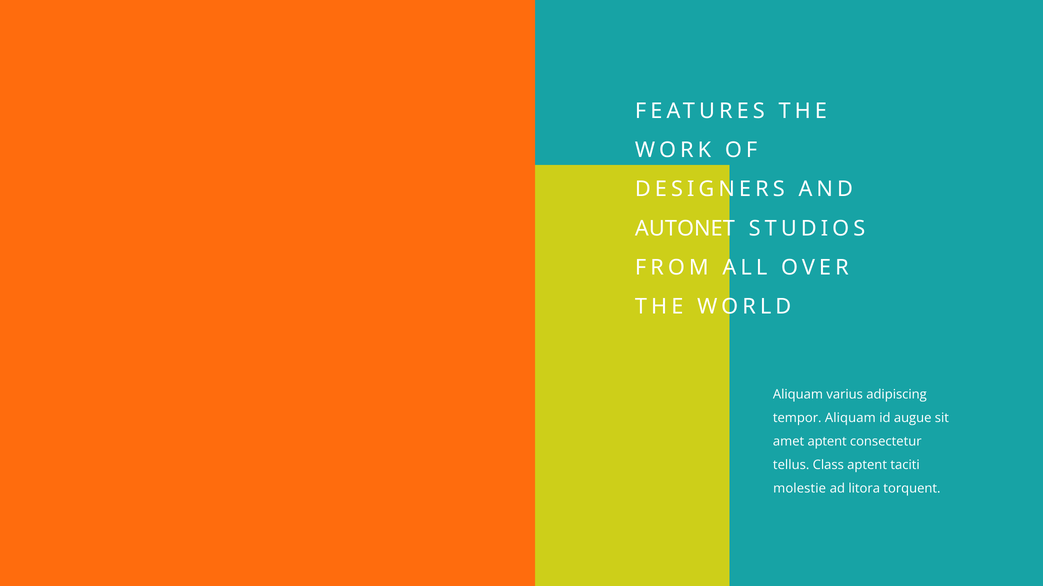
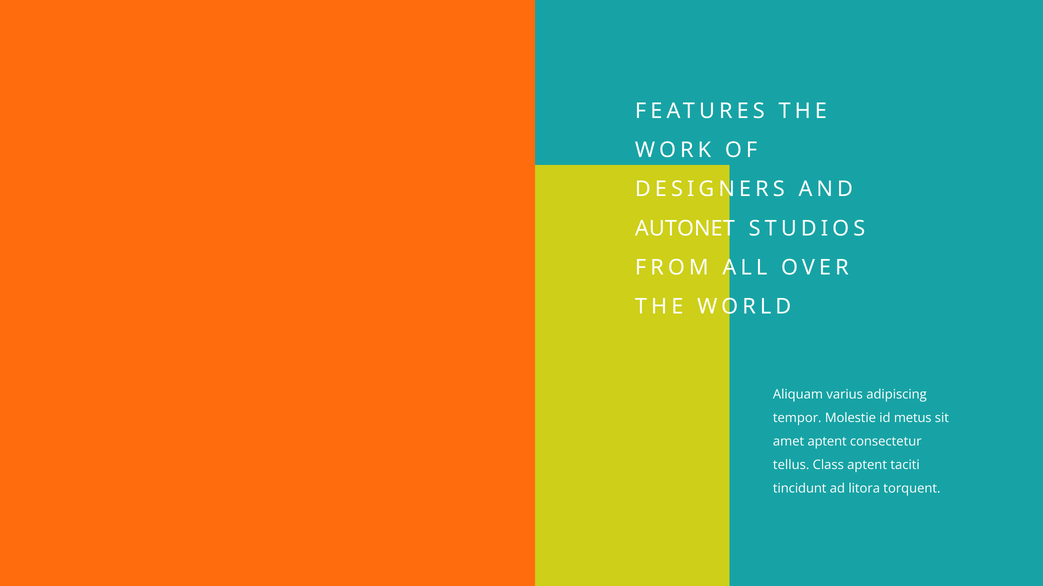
tempor Aliquam: Aliquam -> Molestie (850, 418)
augue: augue -> metus (913, 418)
molestie: molestie -> tincidunt (800, 489)
